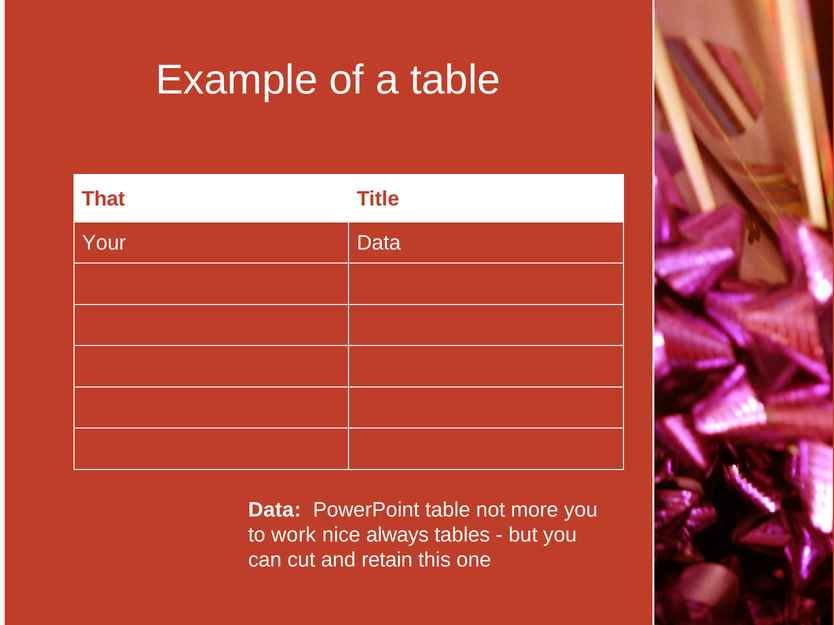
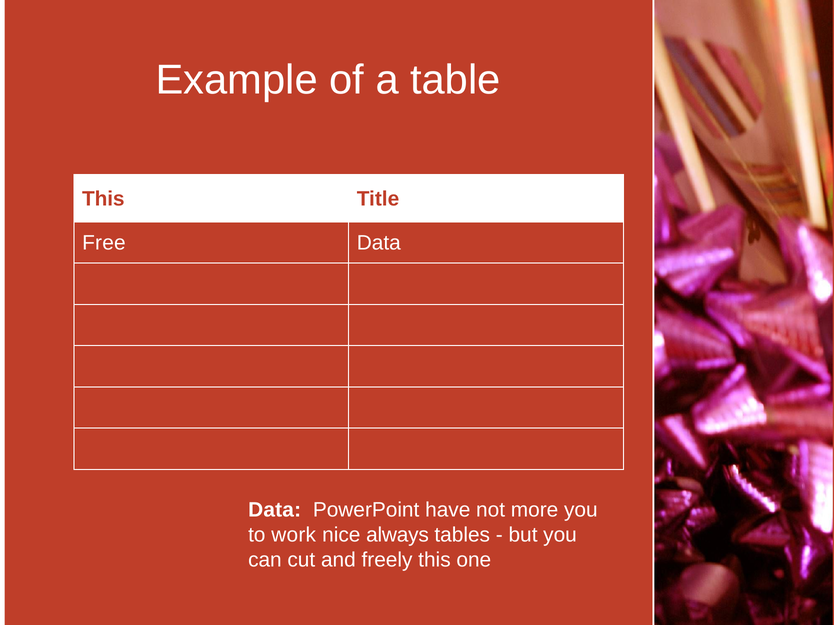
That: That -> This (103, 199)
Your: Your -> Free (104, 243)
PowerPoint table: table -> have (448, 510)
retain: retain -> freely (387, 560)
